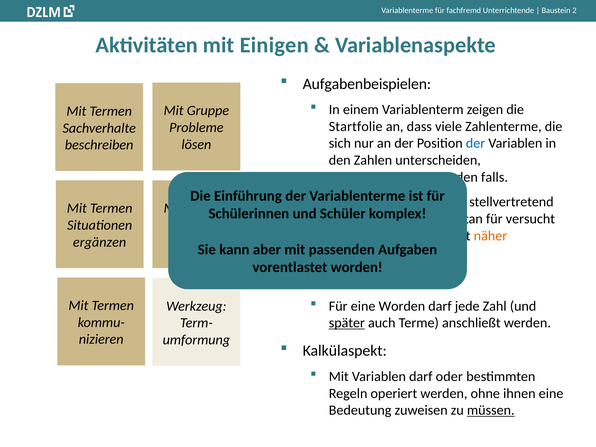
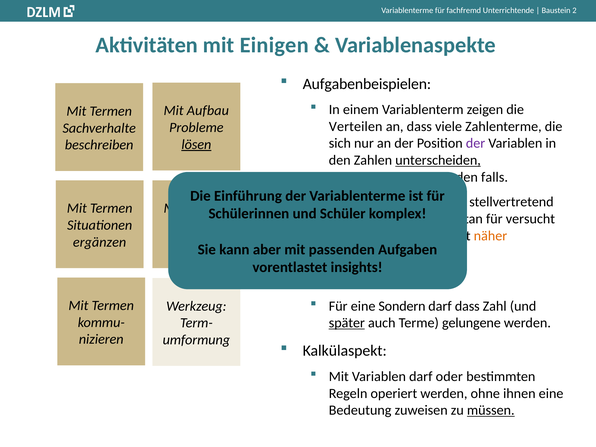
Gruppe: Gruppe -> Aufbau (208, 111)
Startfolie: Startfolie -> Verteilen (356, 126)
der colour: blue -> purple (476, 143)
lösen underline: none -> present (196, 144)
unterscheiden underline: none -> present (438, 160)
vorentlastet worden: worden -> insights (357, 267)
eine Worden: Worden -> Sondern (402, 306)
darf jede: jede -> dass (467, 306)
anschließt: anschließt -> gelungene (471, 323)
